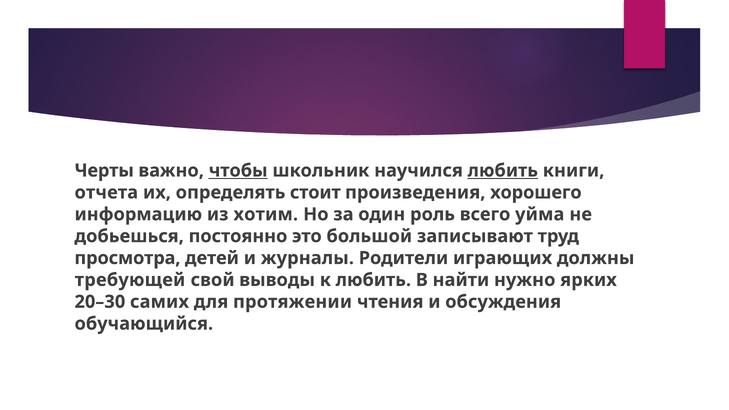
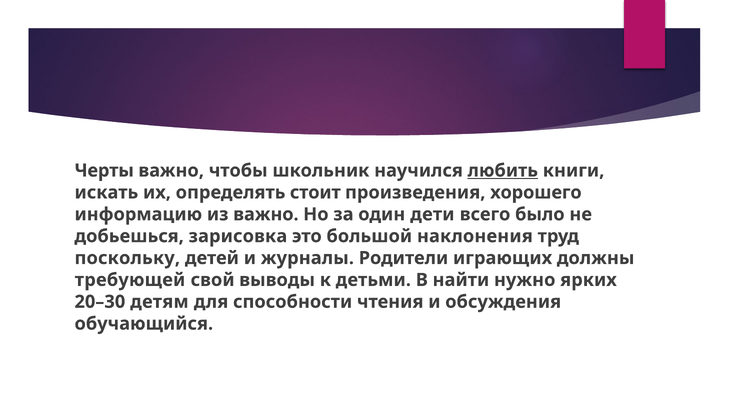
чтобы underline: present -> none (238, 171)
отчета: отчета -> искать (106, 192)
из хотим: хотим -> важно (266, 214)
роль: роль -> дети (432, 214)
уйма: уйма -> было (540, 214)
постоянно: постоянно -> зарисовка (238, 236)
записывают: записывают -> наклонения (475, 236)
просмотра: просмотра -> поскольку (127, 258)
к любить: любить -> детьми (373, 280)
самих: самих -> детям (159, 302)
протяжении: протяжении -> способности (293, 302)
